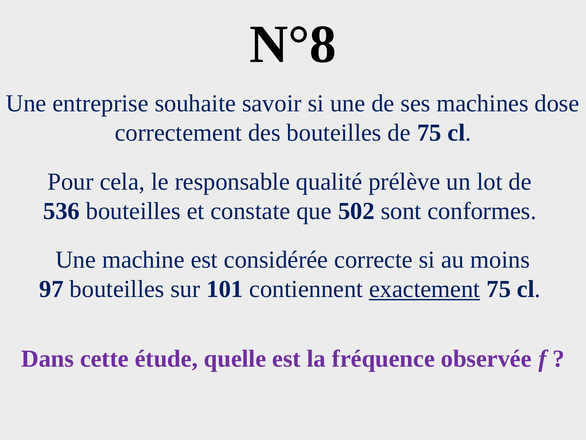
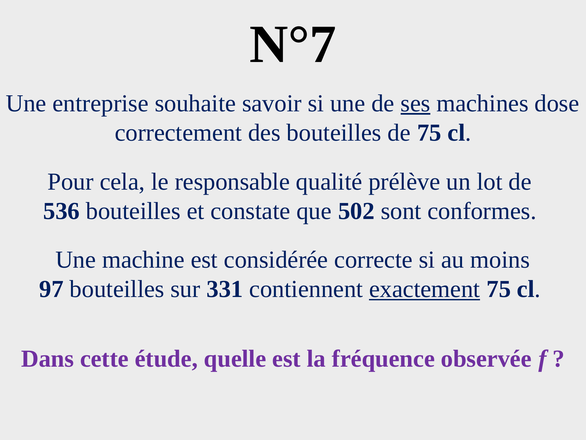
N°8: N°8 -> N°7 (293, 44)
ses underline: none -> present (415, 103)
101: 101 -> 331 (225, 289)
